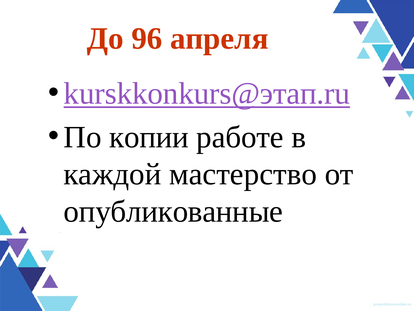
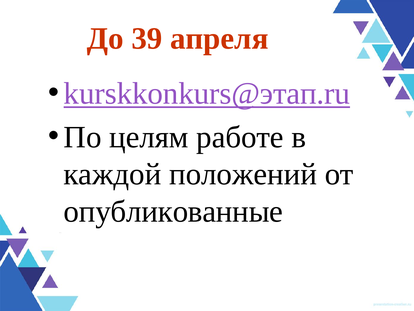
96: 96 -> 39 (147, 39)
копии: копии -> целям (149, 137)
мастерство: мастерство -> положений (243, 174)
